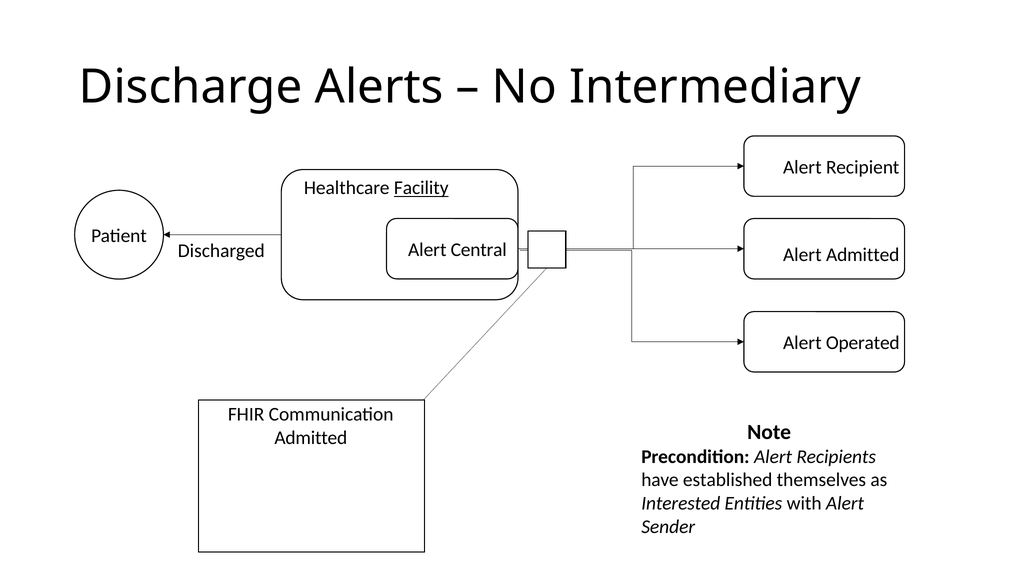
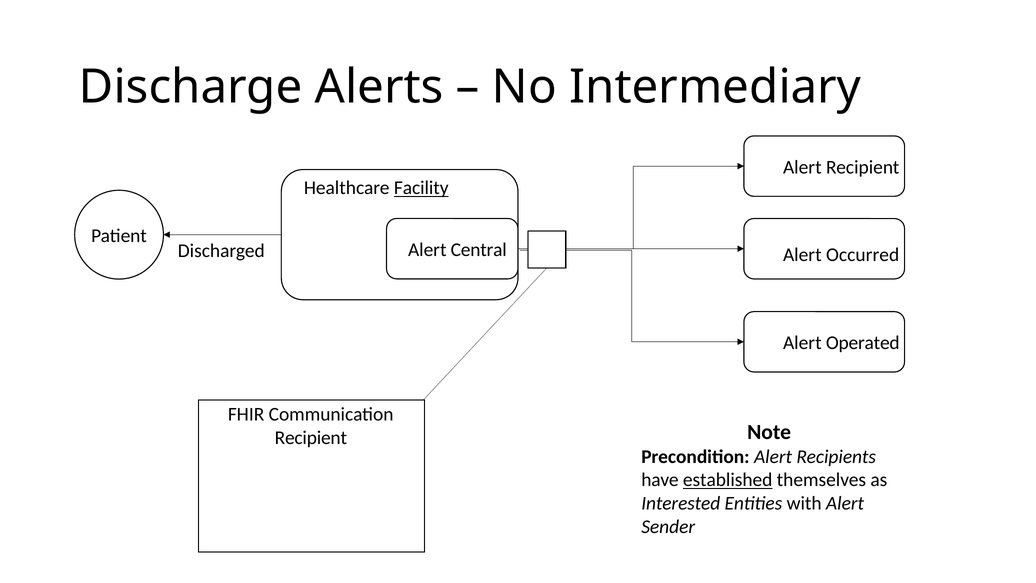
Alert Admitted: Admitted -> Occurred (863, 255)
Admitted: Admitted -> Recipient (311, 438)
established underline: none -> present (728, 480)
